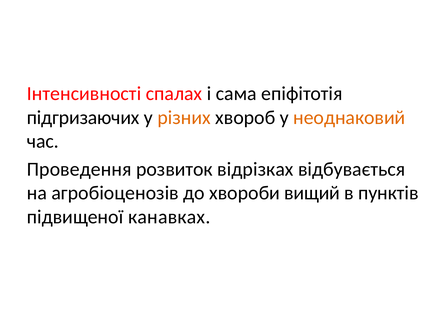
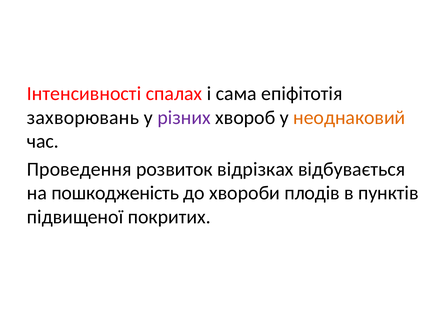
підгризаючих: підгризаючих -> захворювань (83, 118)
різних colour: orange -> purple (184, 118)
агробіоценозів: агробіоценозів -> пошкодженість (115, 193)
вищий: вищий -> плодів (312, 193)
канавках: канавках -> покритих (169, 217)
